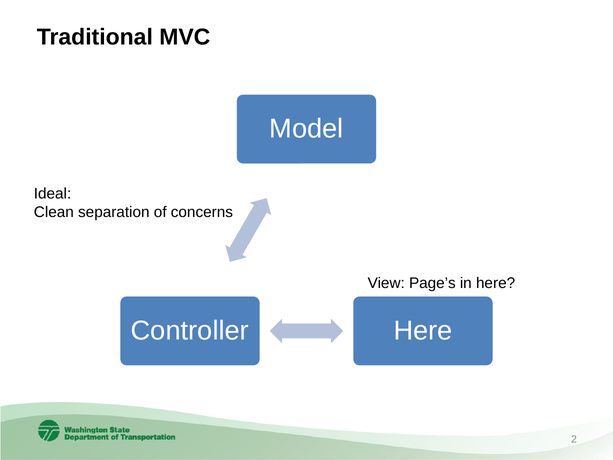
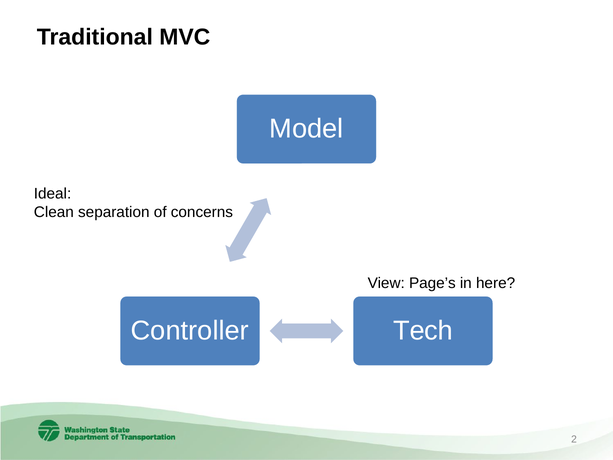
Here: Here -> Tech (423, 331)
